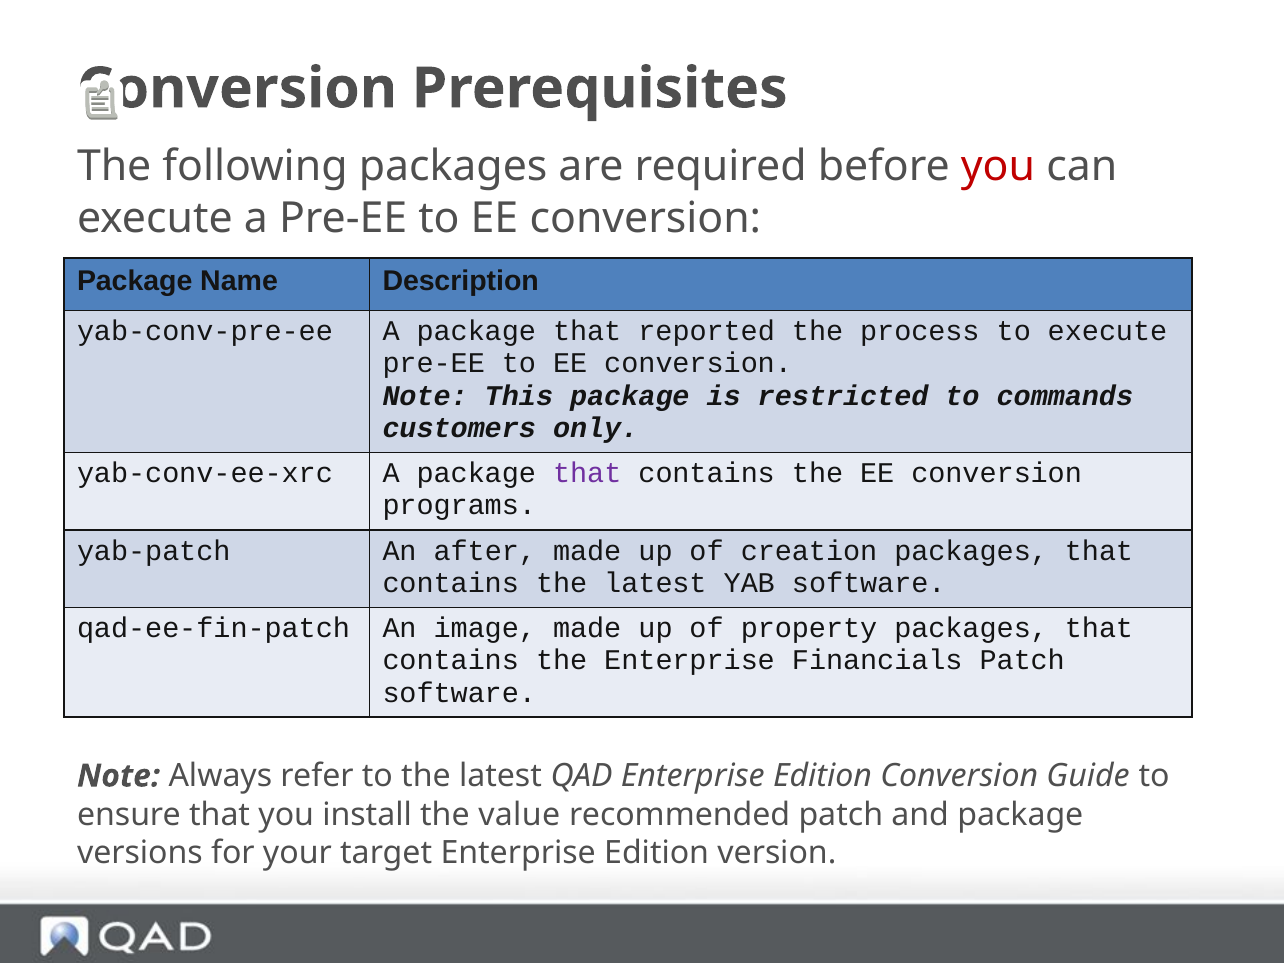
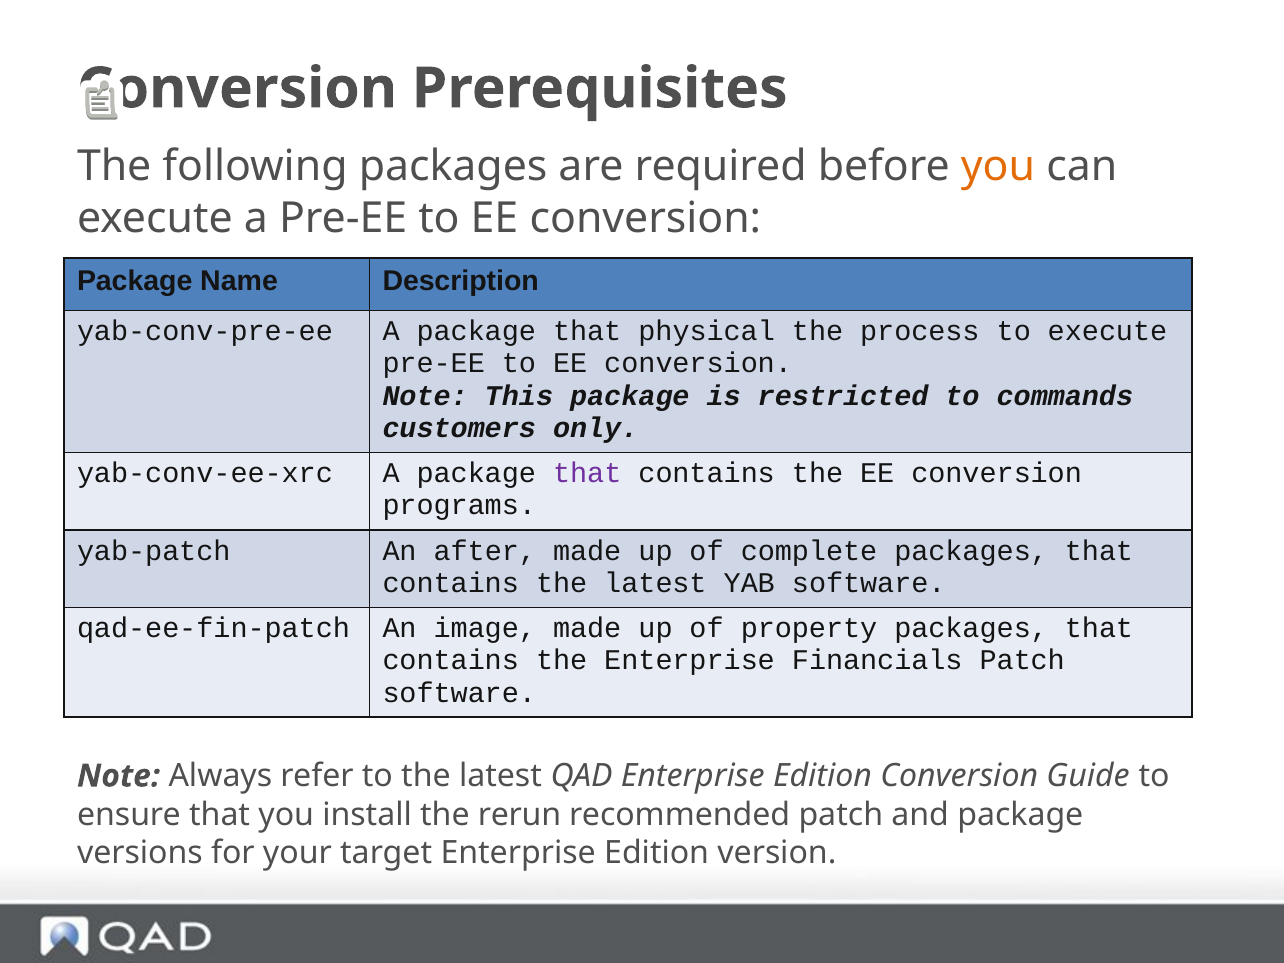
you colour: red -> orange (998, 167)
reported: reported -> physical (707, 331)
creation: creation -> complete (809, 551)
value: value -> rerun (519, 814)
